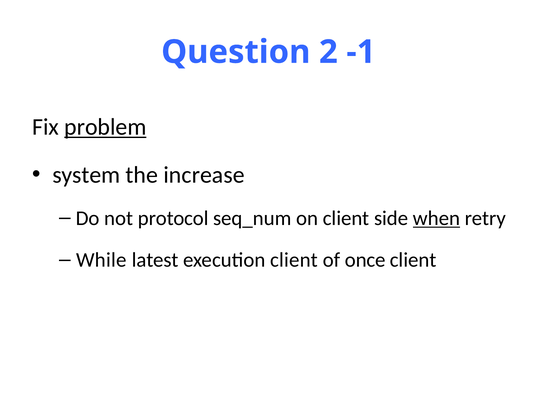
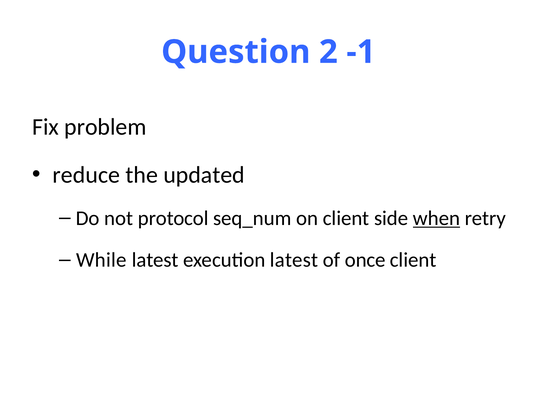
problem underline: present -> none (105, 127)
system: system -> reduce (86, 175)
increase: increase -> updated (204, 175)
execution client: client -> latest (294, 260)
